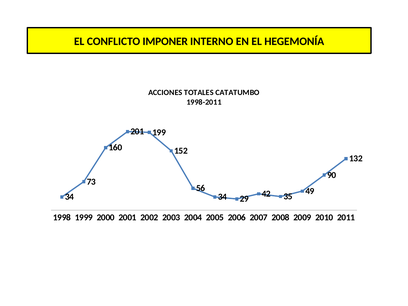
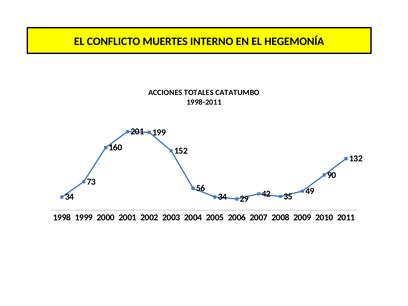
IMPONER: IMPONER -> MUERTES (165, 41)
